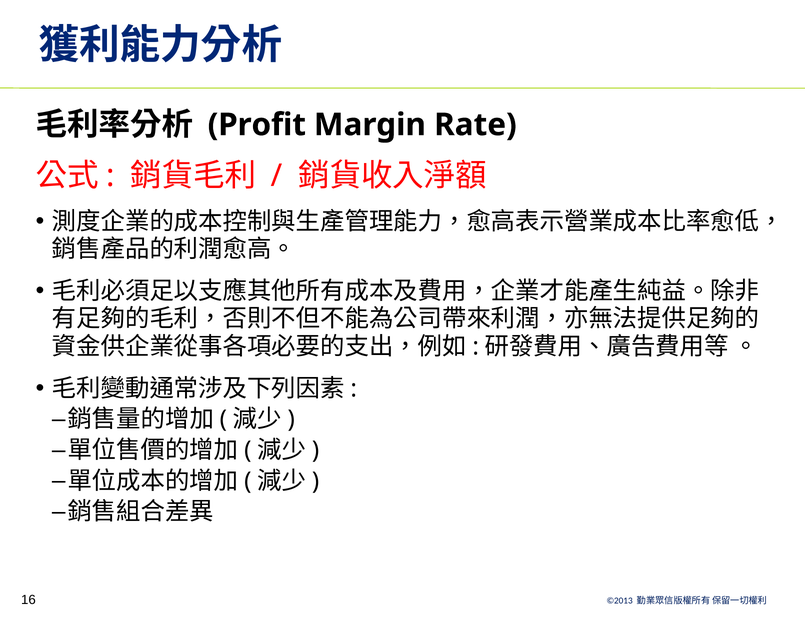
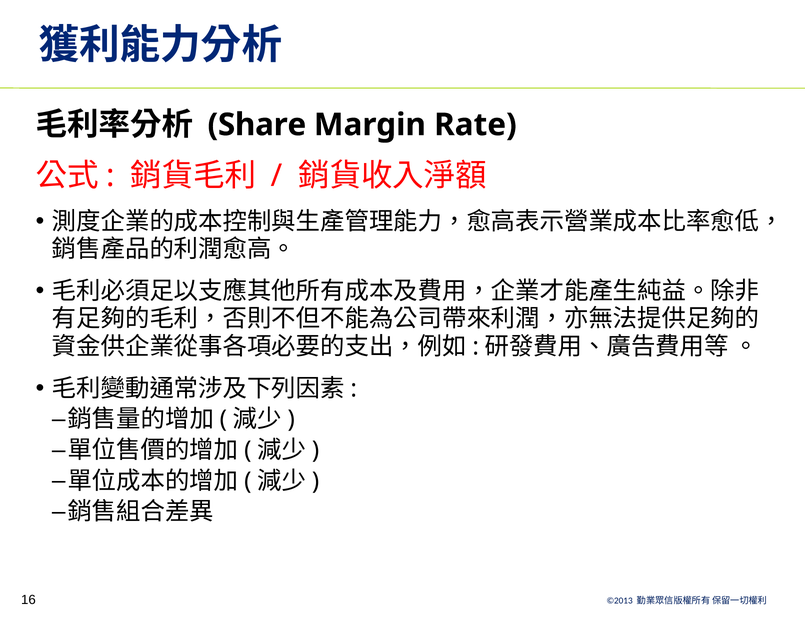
Profit: Profit -> Share (257, 125)
